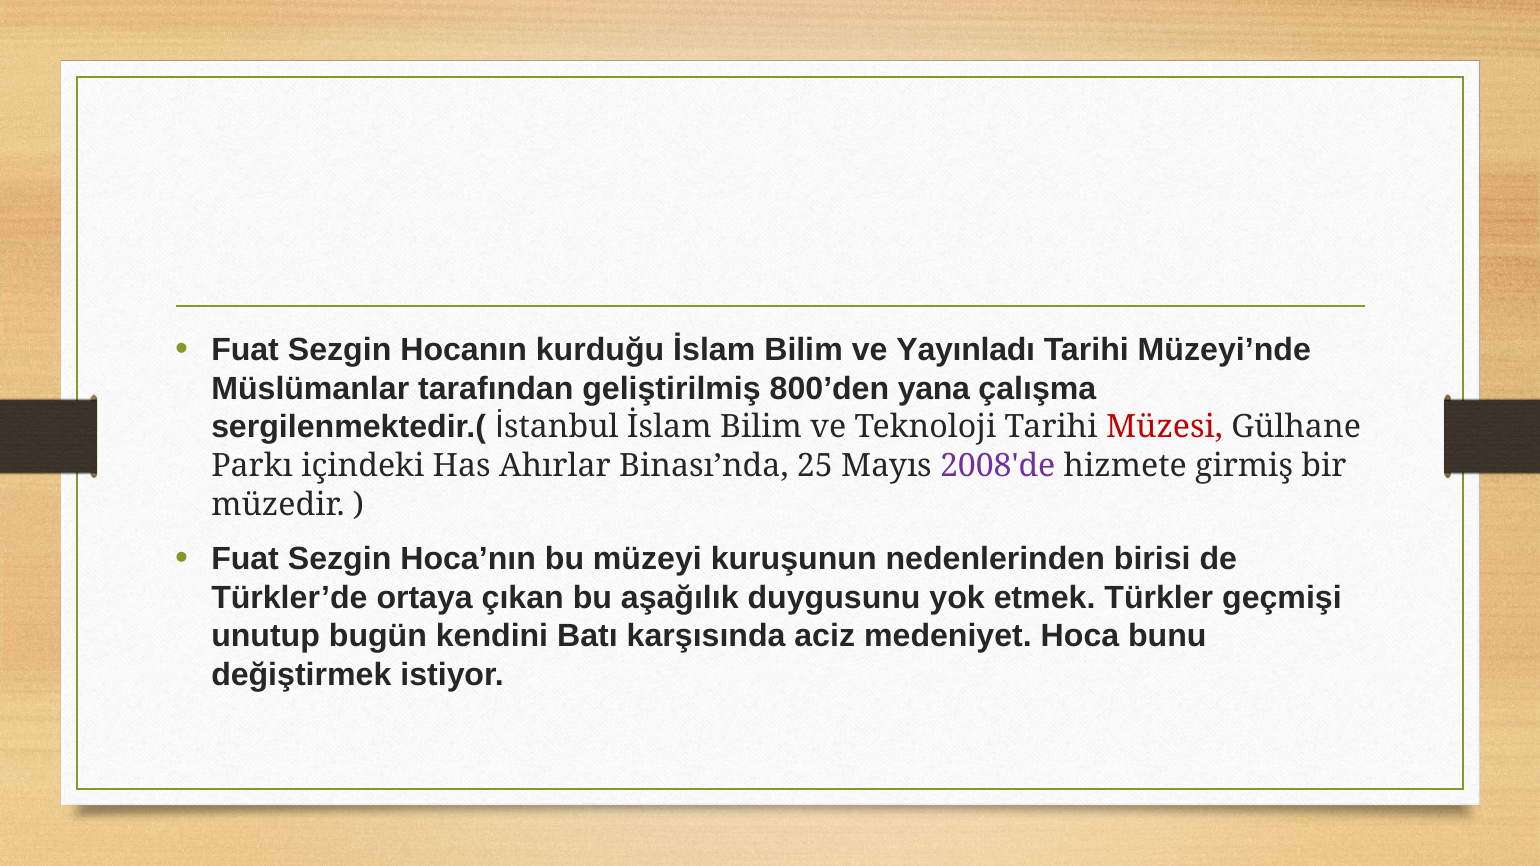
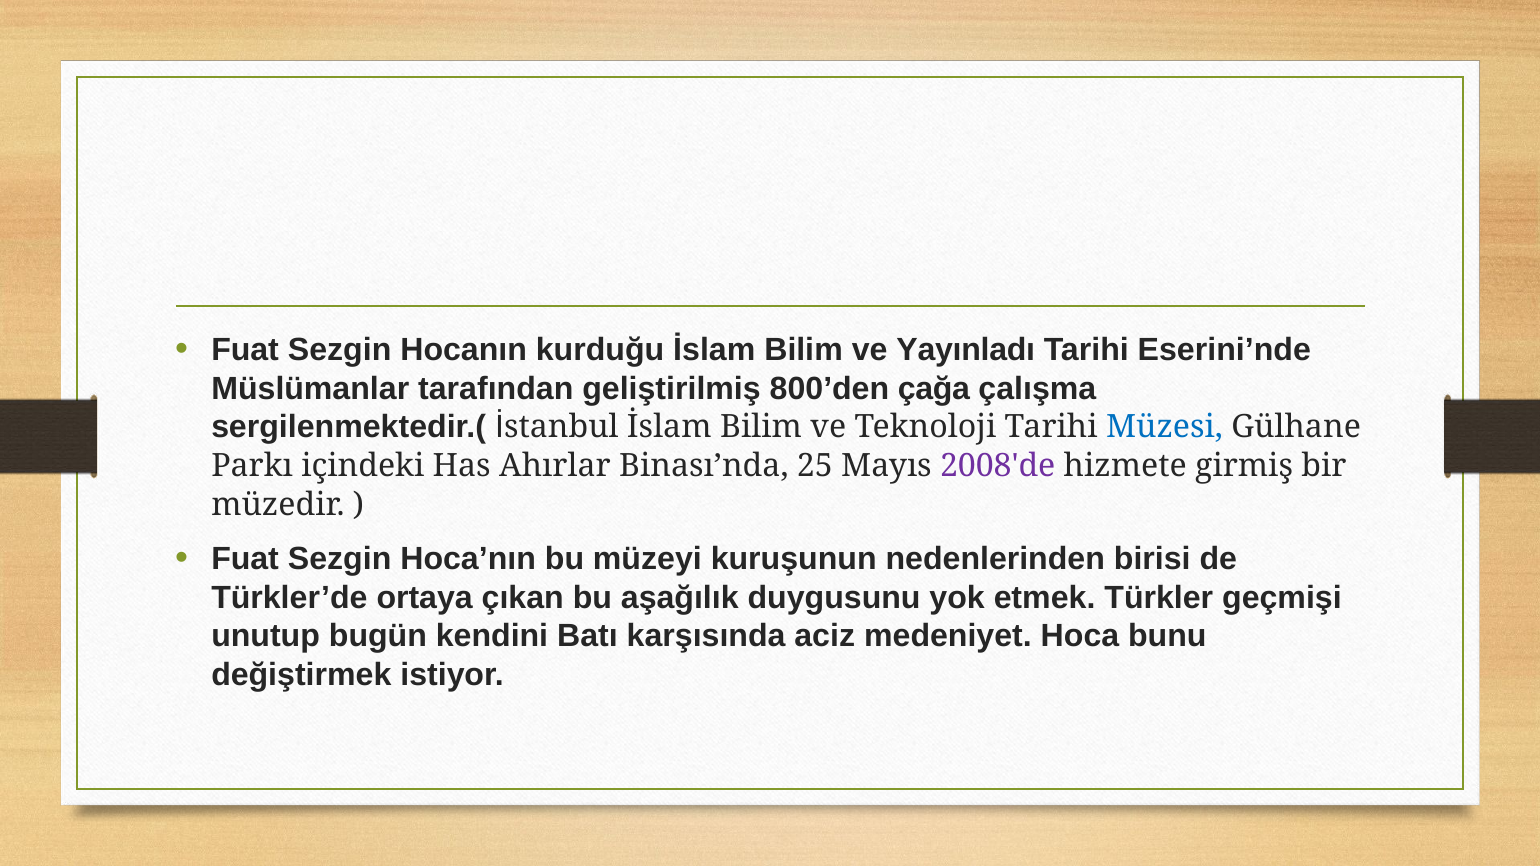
Müzeyi’nde: Müzeyi’nde -> Eserini’nde (1224, 350)
yana: yana -> çağa (934, 389)
Müzesi colour: red -> blue (1164, 427)
